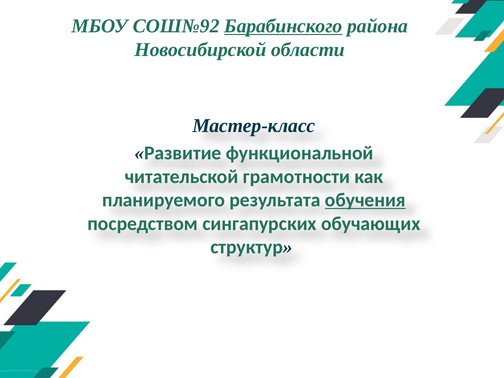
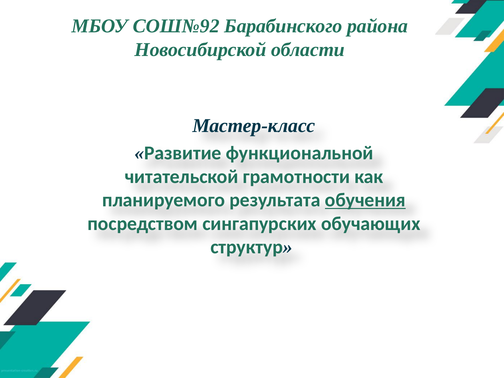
Барабинского underline: present -> none (283, 26)
